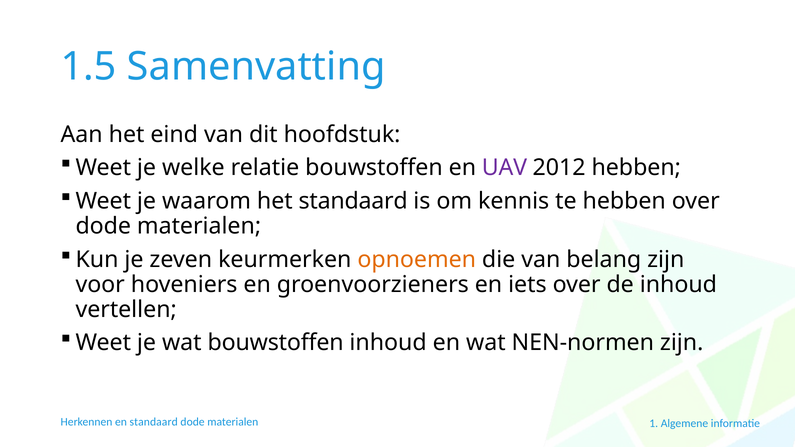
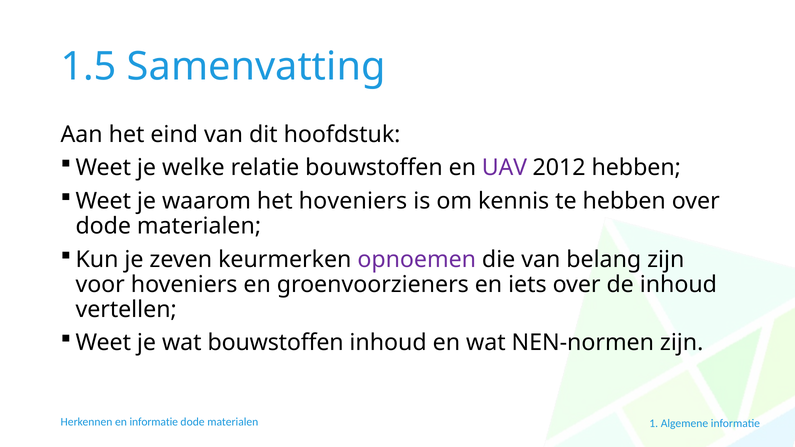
het standaard: standaard -> hoveniers (353, 201)
opnoemen colour: orange -> purple (417, 259)
en standaard: standaard -> informatie (154, 422)
